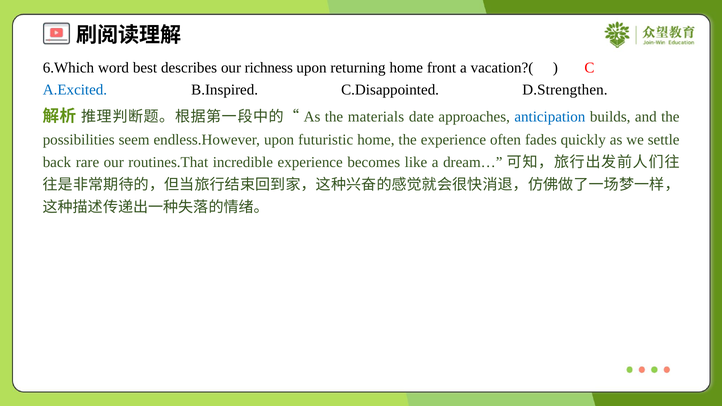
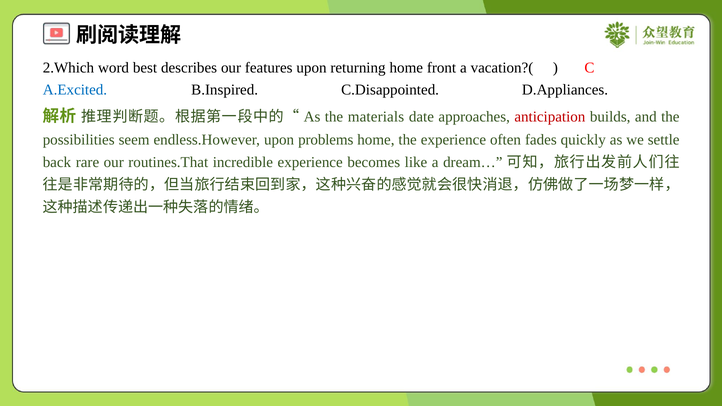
6.Which: 6.Which -> 2.Which (68, 68)
richness: richness -> features (269, 68)
D.Strengthen: D.Strengthen -> D.Appliances (565, 90)
anticipation colour: blue -> red (550, 117)
futuristic: futuristic -> problems (326, 140)
